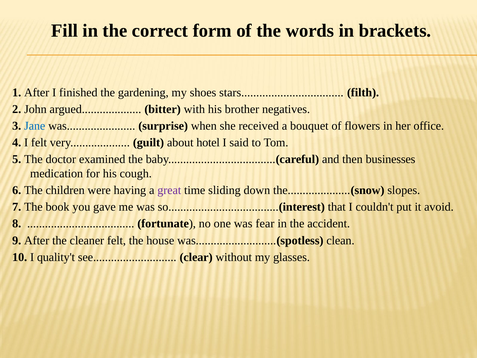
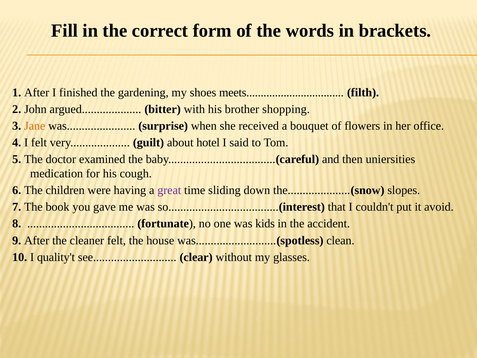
stars: stars -> meets (281, 92)
negatives: negatives -> shopping (286, 109)
Jane colour: blue -> orange (35, 126)
businesses: businesses -> uniersities (390, 159)
fear: fear -> kids (265, 224)
